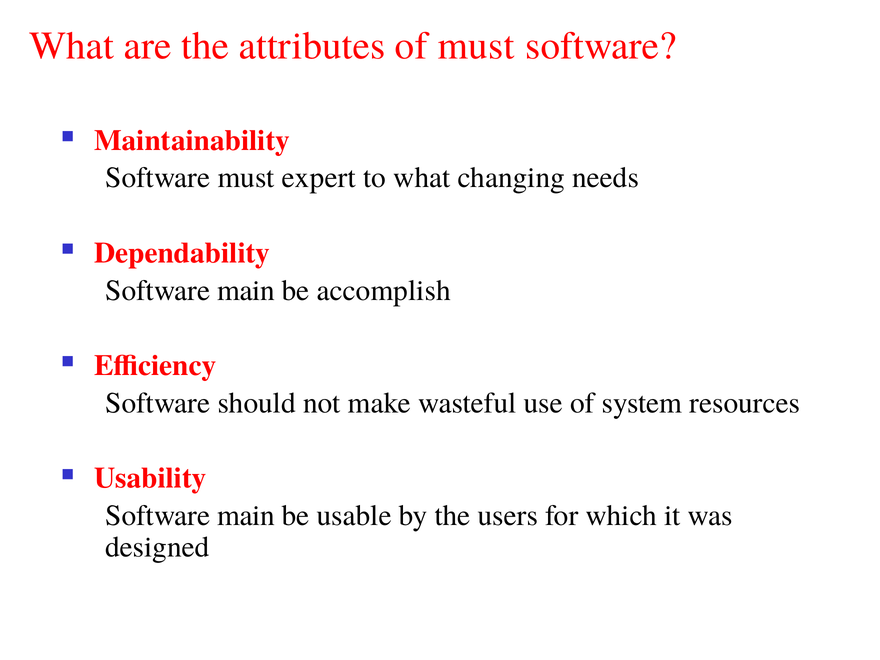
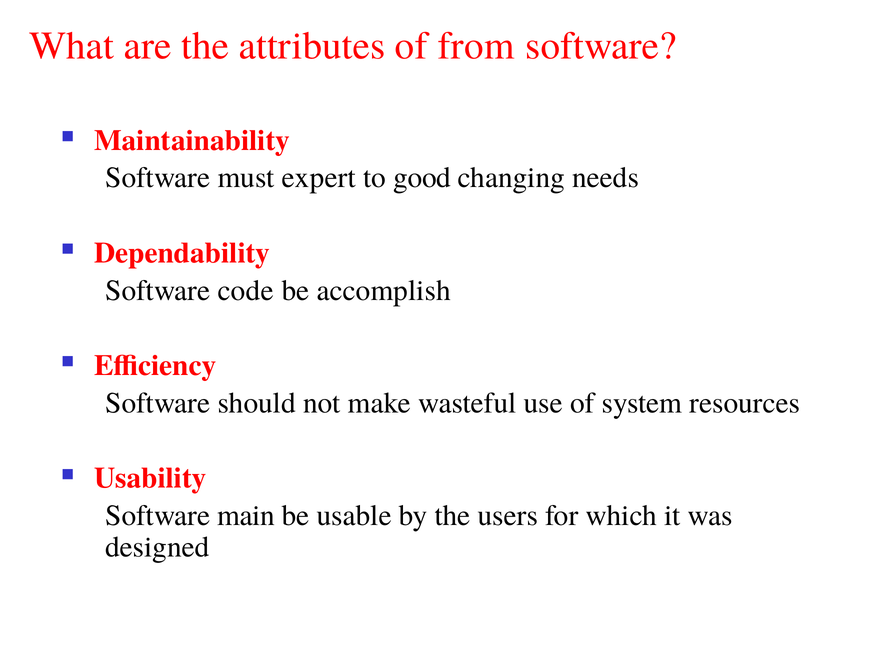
of must: must -> from (476, 46)
to what: what -> good (422, 178)
main: main -> code (246, 290)
